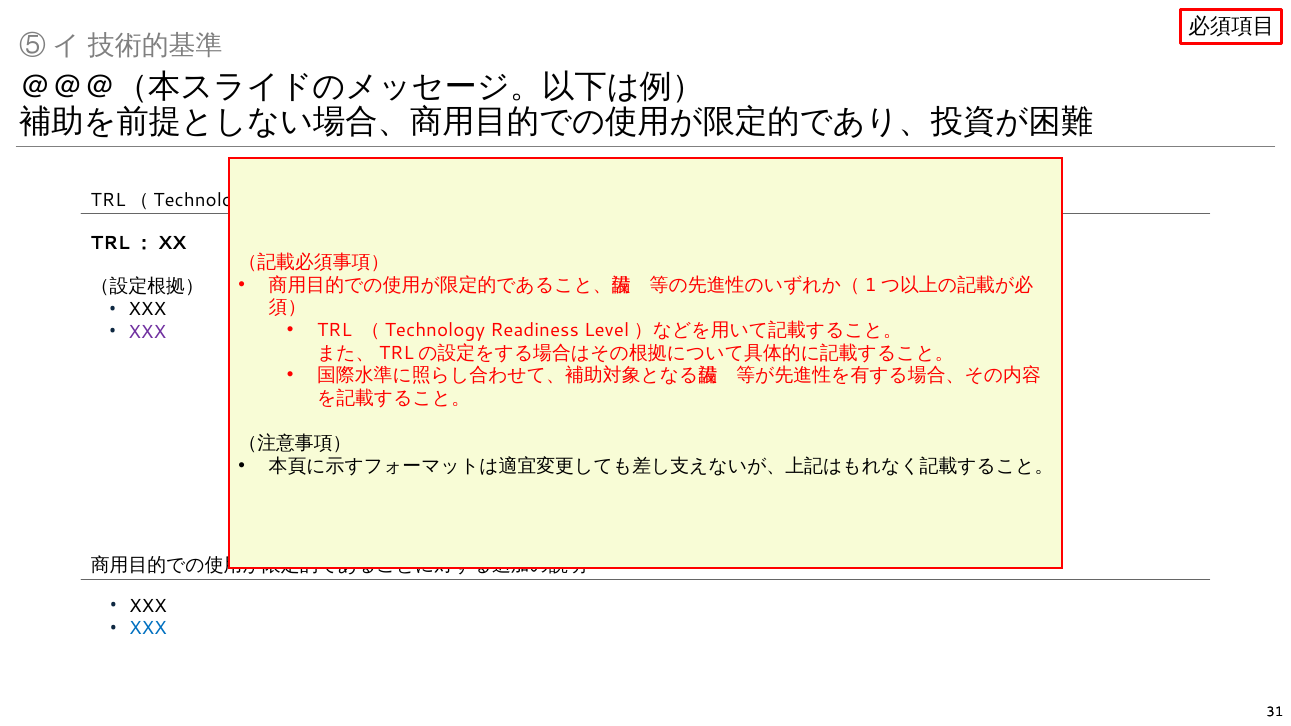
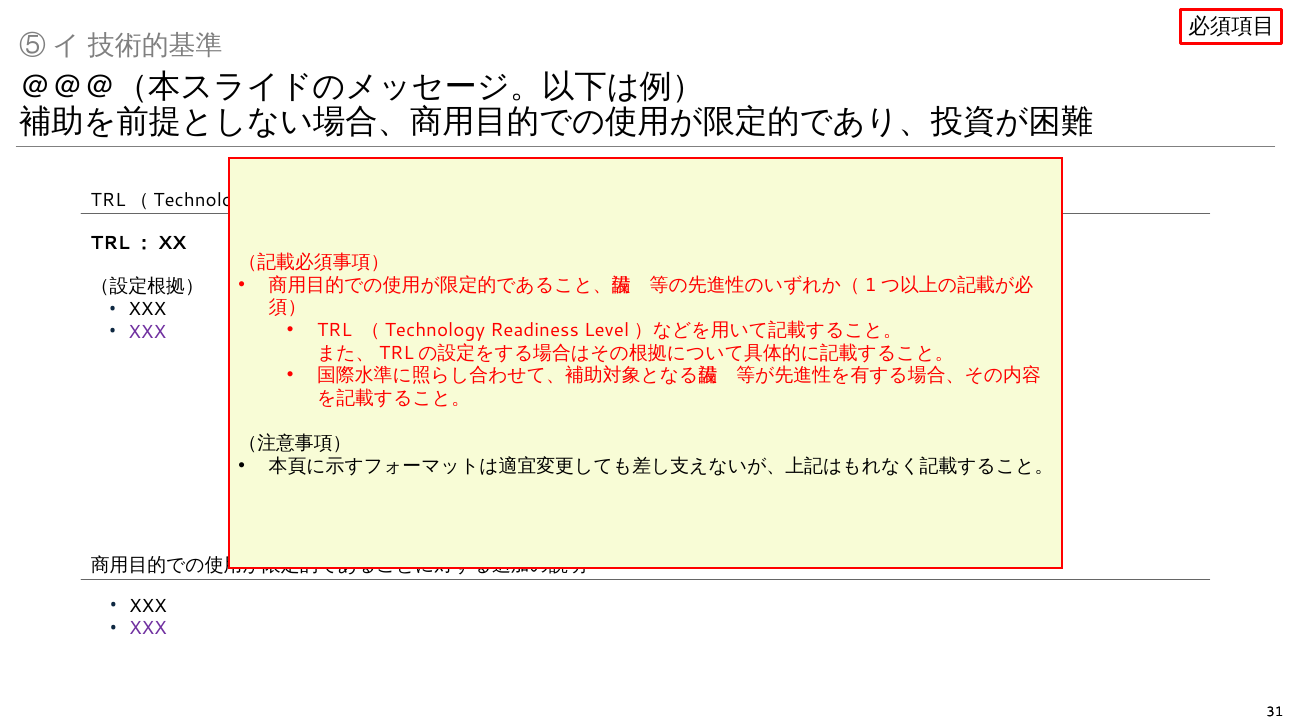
XXX colour: blue -> purple (148, 629)
